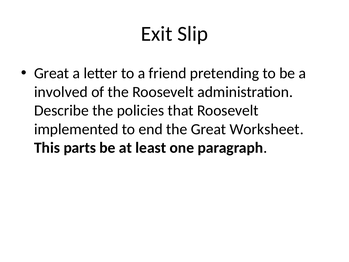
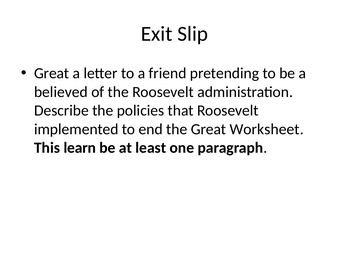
involved: involved -> believed (61, 92)
parts: parts -> learn (80, 148)
